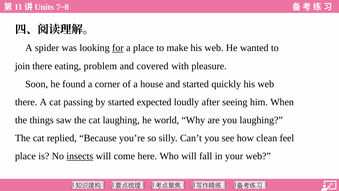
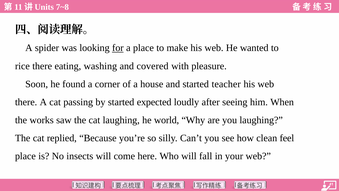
join: join -> rice (22, 66)
problem: problem -> washing (100, 66)
quickly: quickly -> teacher (226, 84)
things: things -> works (42, 120)
insects underline: present -> none (80, 156)
